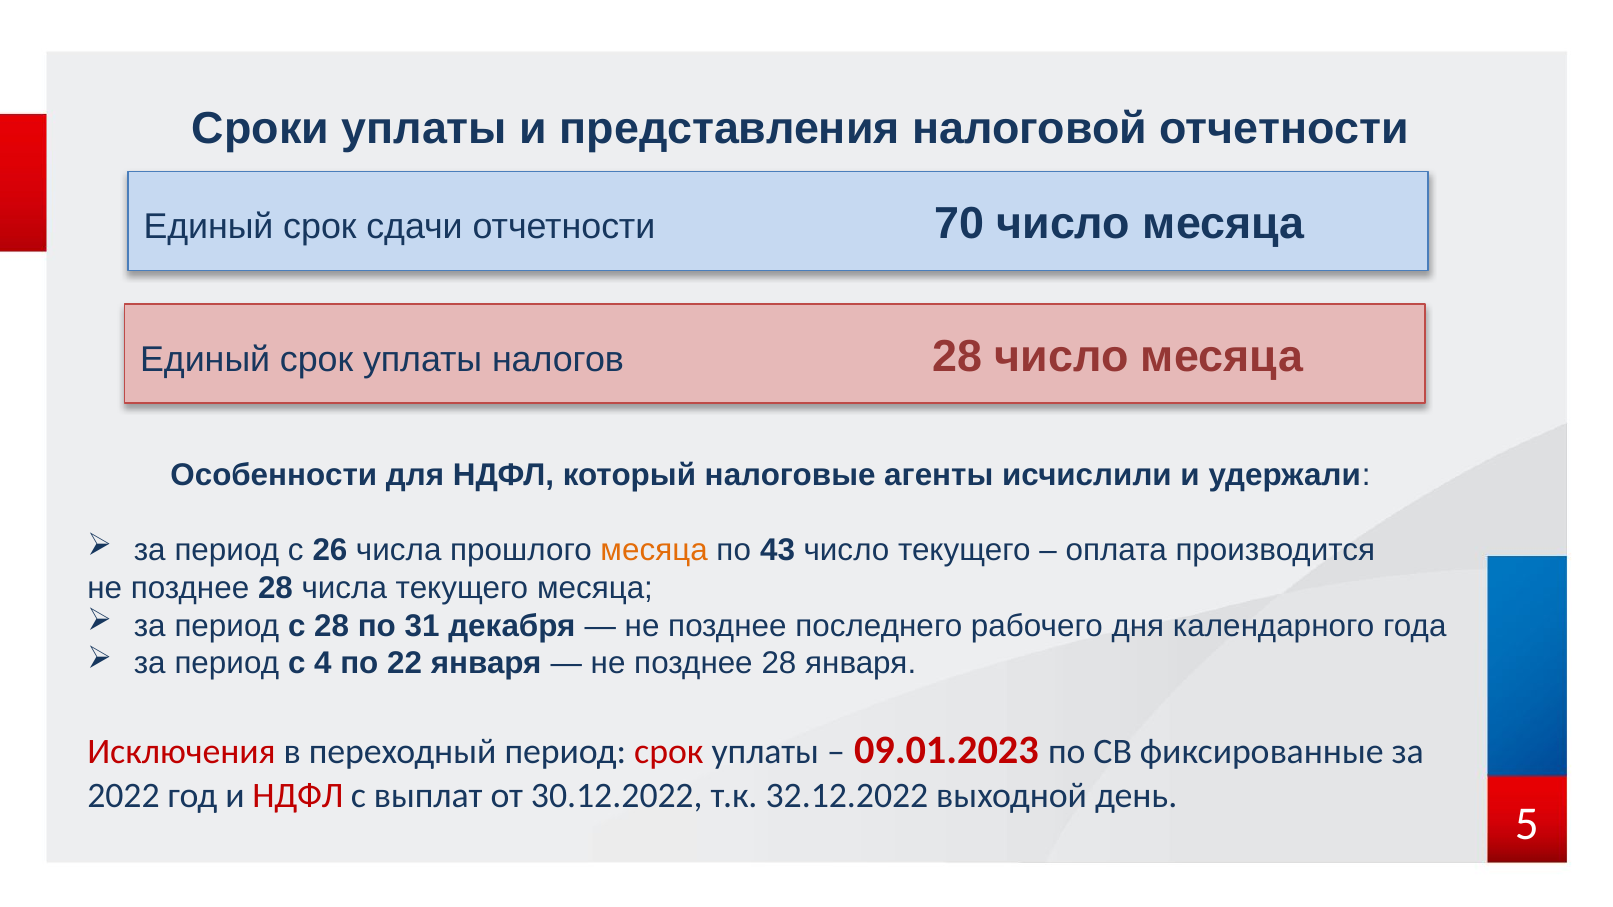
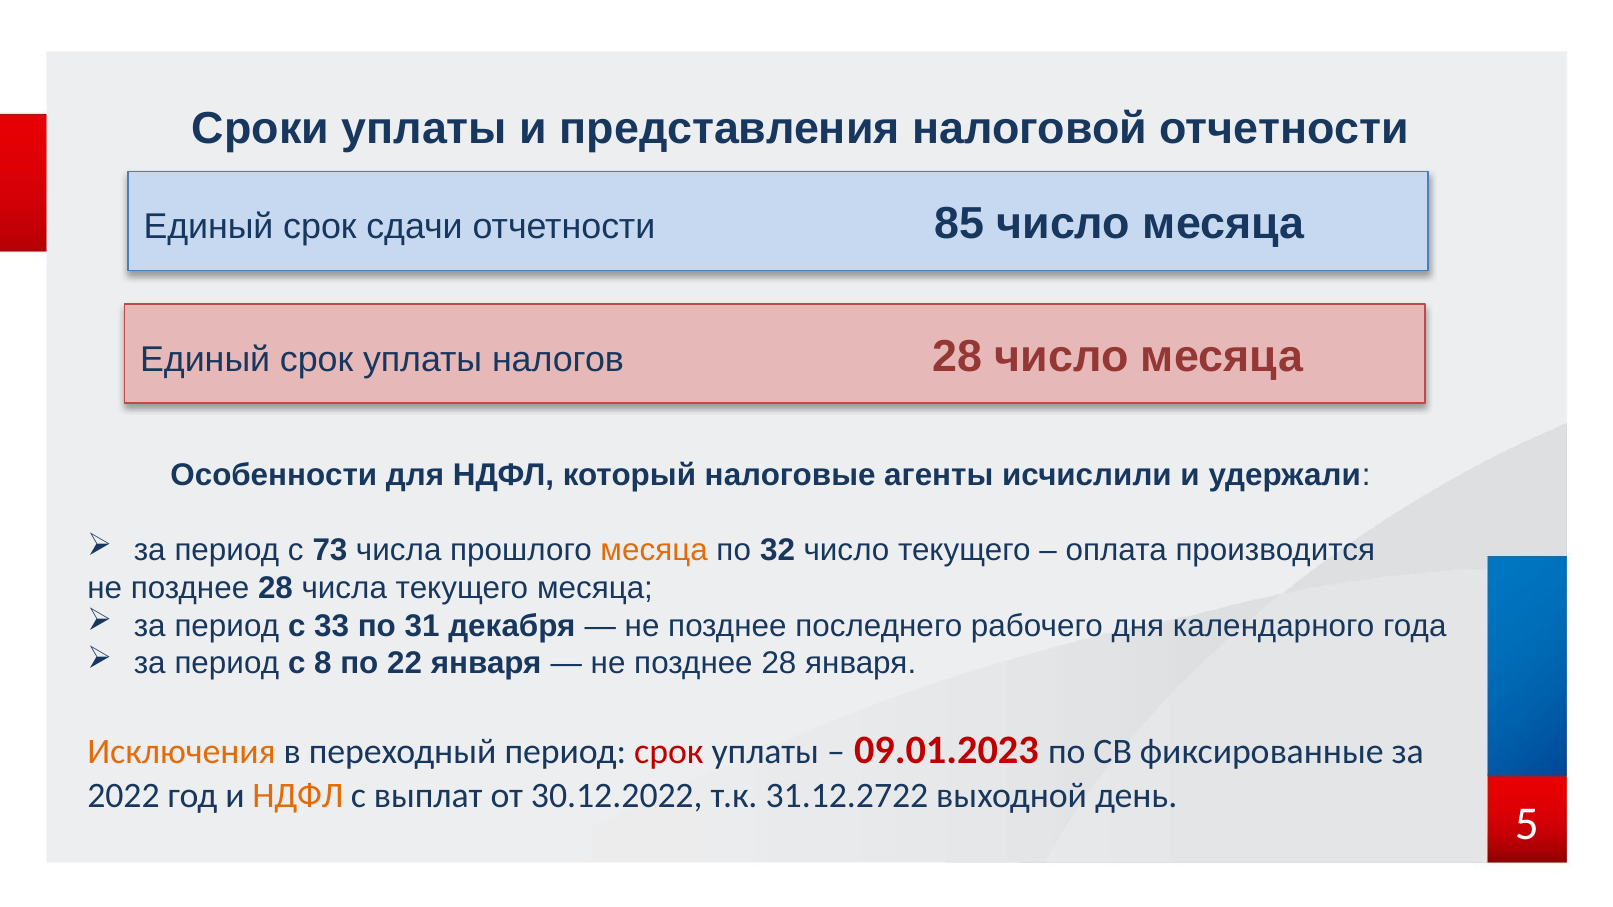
70: 70 -> 85 (959, 224)
26: 26 -> 73 (330, 550)
43: 43 -> 32 (778, 550)
с 28: 28 -> 33 (332, 626)
4: 4 -> 8 (323, 664)
Исключения colour: red -> orange (181, 752)
НДФЛ colour: red -> orange (298, 796)
32.12.2022: 32.12.2022 -> 31.12.2722 (847, 796)
